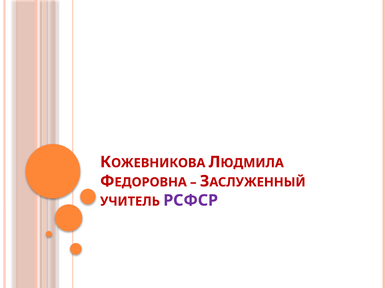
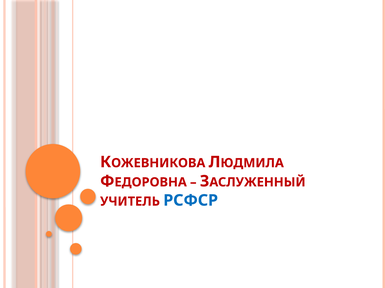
РСФСР colour: purple -> blue (191, 201)
